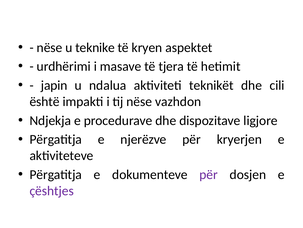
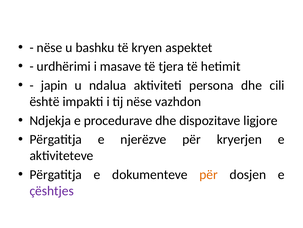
teknike: teknike -> bashku (95, 47)
teknikët: teknikët -> persona (211, 85)
për colour: purple -> orange (209, 174)
